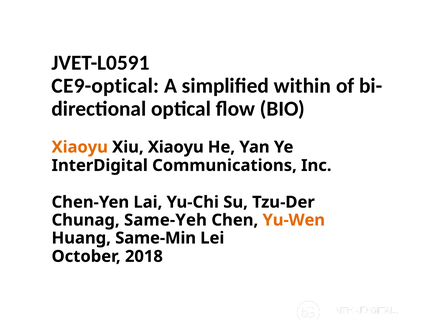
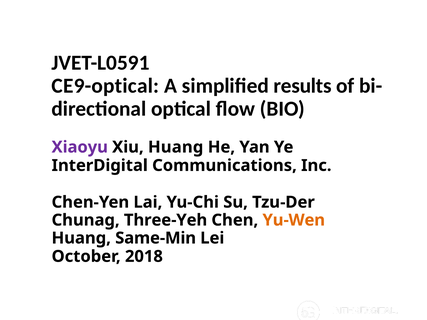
within: within -> results (303, 86)
Xiaoyu colour: orange -> purple (80, 147)
Xiu Xiaoyu: Xiaoyu -> Huang (176, 147)
Same-Yeh: Same-Yeh -> Three-Yeh (166, 220)
